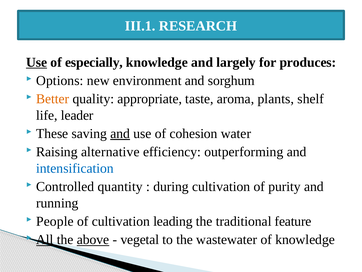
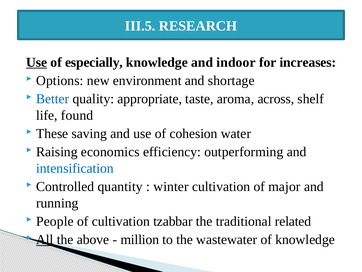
III.1: III.1 -> III.5 (140, 26)
largely: largely -> indoor (236, 62)
produces: produces -> increases (308, 62)
sorghum: sorghum -> shortage (231, 80)
Better colour: orange -> blue (53, 99)
plants: plants -> across (276, 99)
leader: leader -> found (77, 115)
and underline: present -> none (120, 133)
alternative: alternative -> economics (110, 152)
during: during -> winter (171, 186)
purity: purity -> major (284, 186)
leading: leading -> tzabbar (173, 221)
feature: feature -> related (293, 221)
above underline: present -> none (93, 239)
vegetal: vegetal -> million (140, 239)
